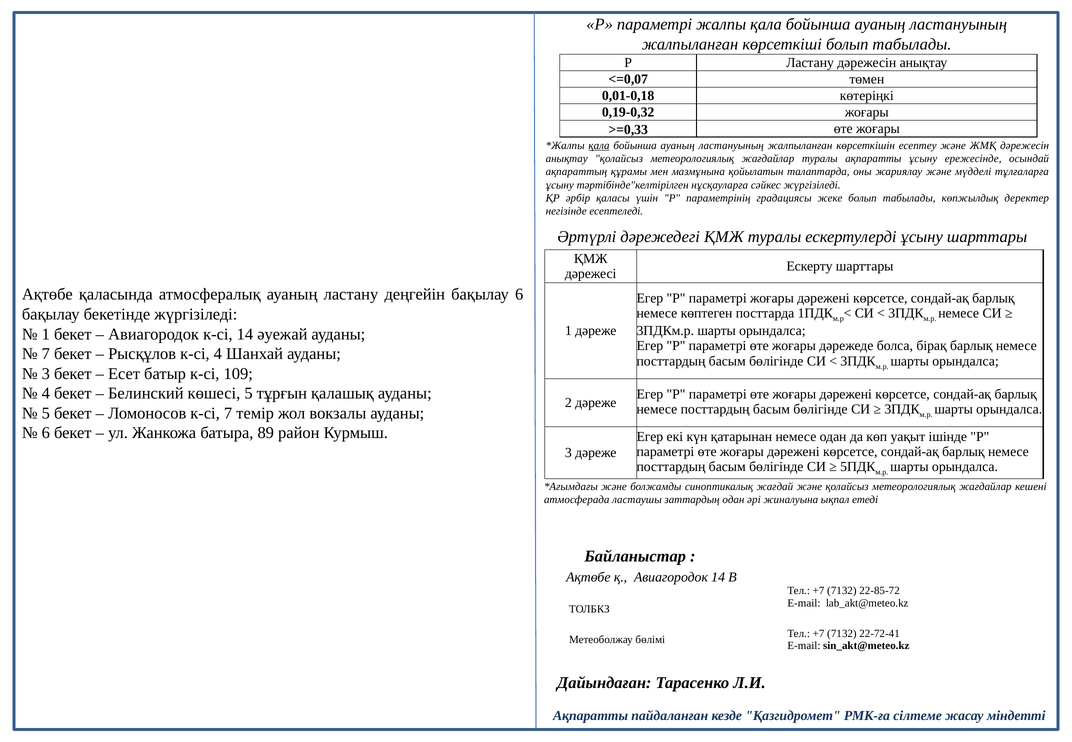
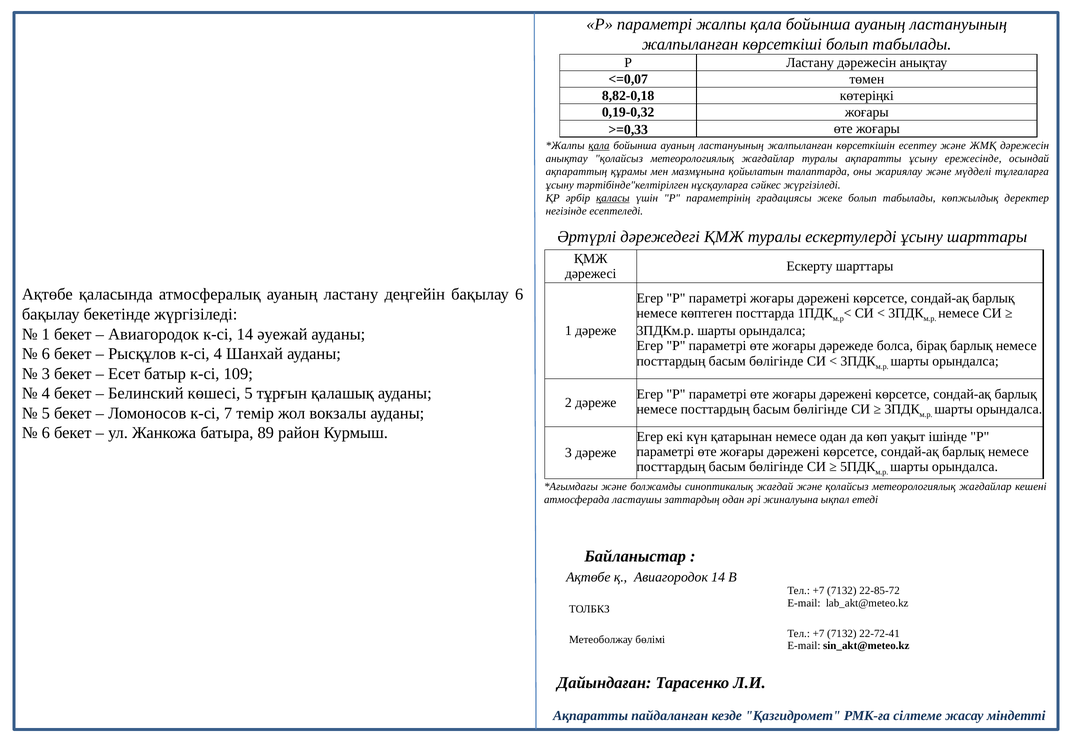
0,01-0,18: 0,01-0,18 -> 8,82-0,18 (628, 96)
қаласы underline: none -> present (613, 198)
7: 7 -> 6 (46, 354)
